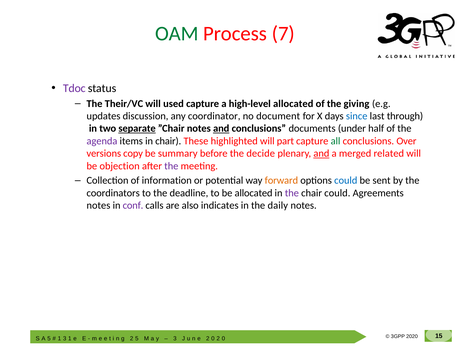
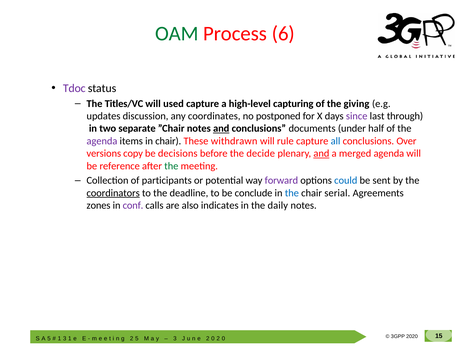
7: 7 -> 6 (283, 34)
Their/VC: Their/VC -> Titles/VC (124, 104)
high-level allocated: allocated -> capturing (293, 104)
coordinator: coordinator -> coordinates (214, 116)
document: document -> postponed (278, 116)
since colour: blue -> purple (357, 116)
separate underline: present -> none (137, 129)
highlighted: highlighted -> withdrawn (234, 141)
part: part -> rule (285, 141)
all colour: green -> blue (336, 141)
summary: summary -> decisions (178, 153)
merged related: related -> agenda (389, 153)
objection: objection -> reference (120, 166)
the colour: purple -> green (171, 166)
information: information -> participants (167, 181)
forward colour: orange -> purple (281, 181)
coordinators underline: none -> present (113, 193)
be allocated: allocated -> conclude (254, 193)
the colour: purple -> blue (292, 193)
chair could: could -> serial (337, 193)
notes: notes -> zones (99, 205)
